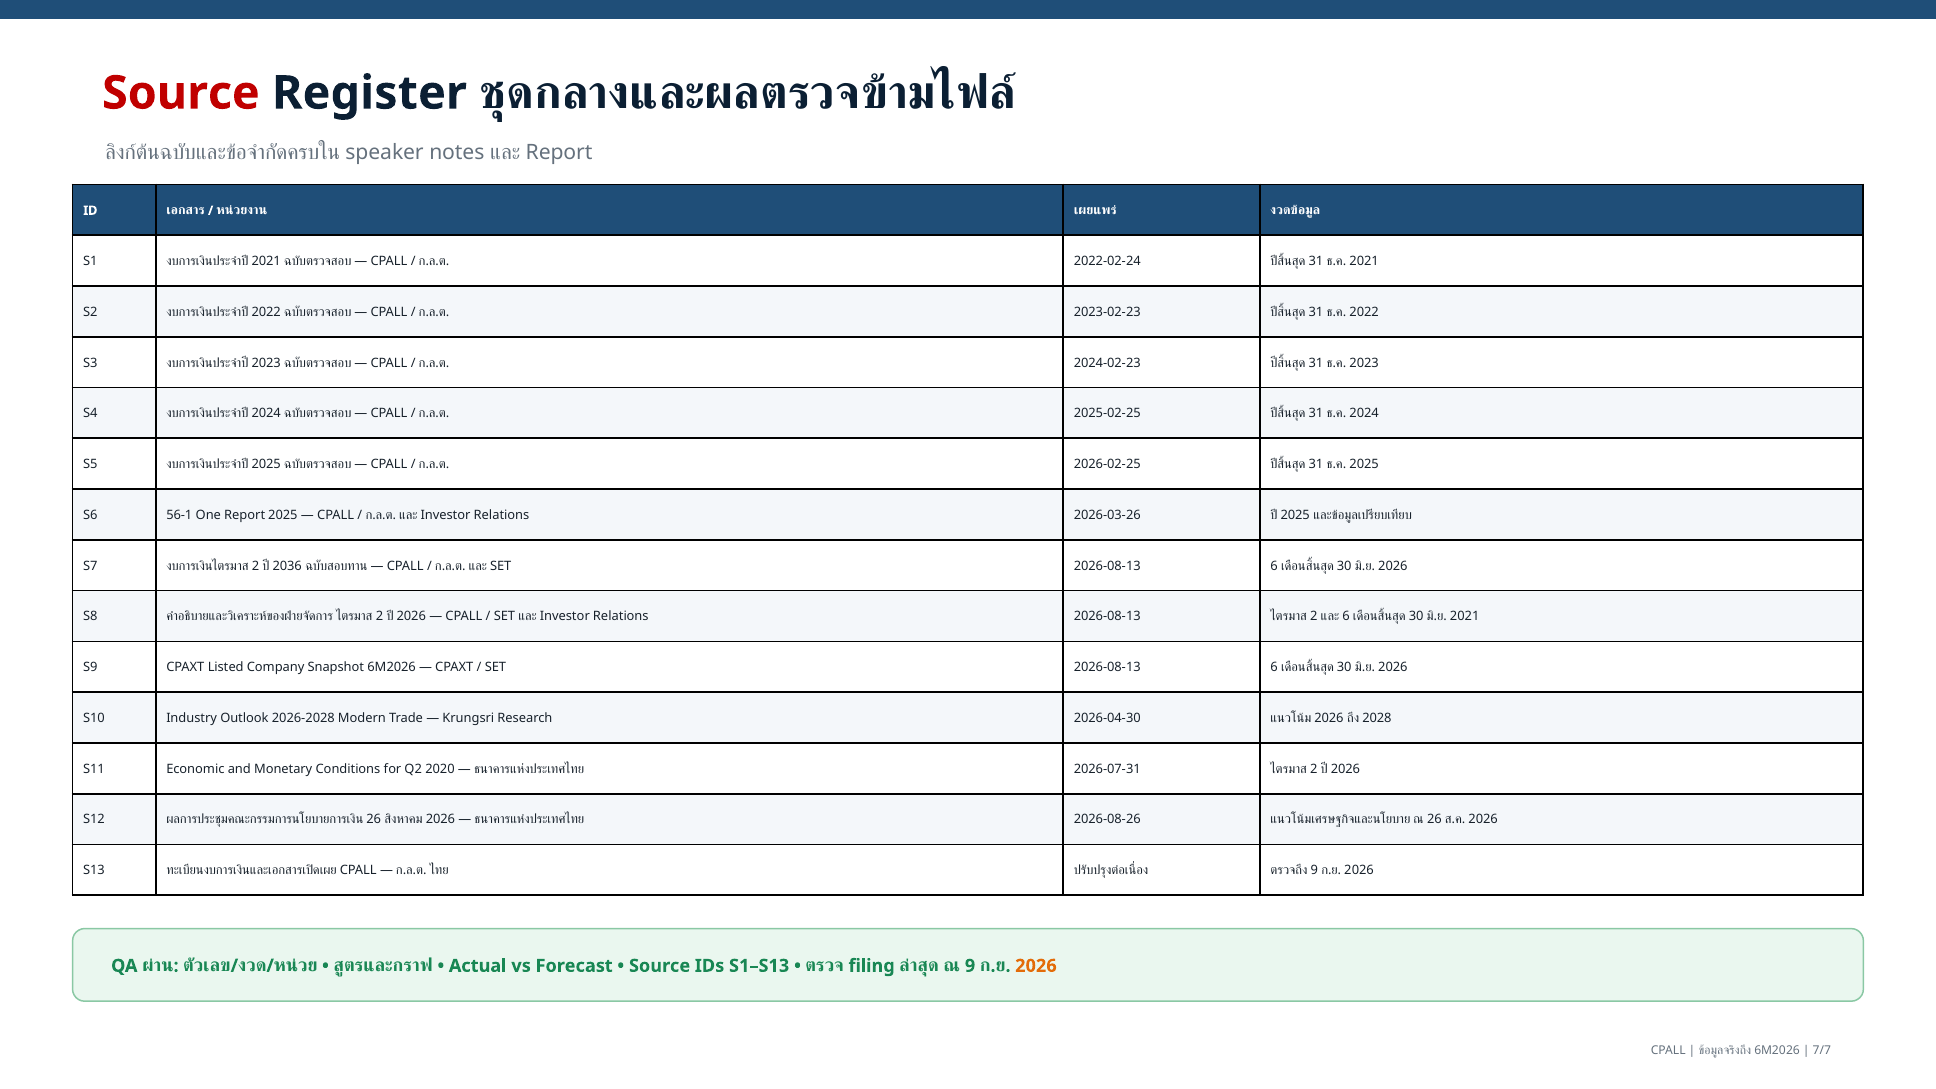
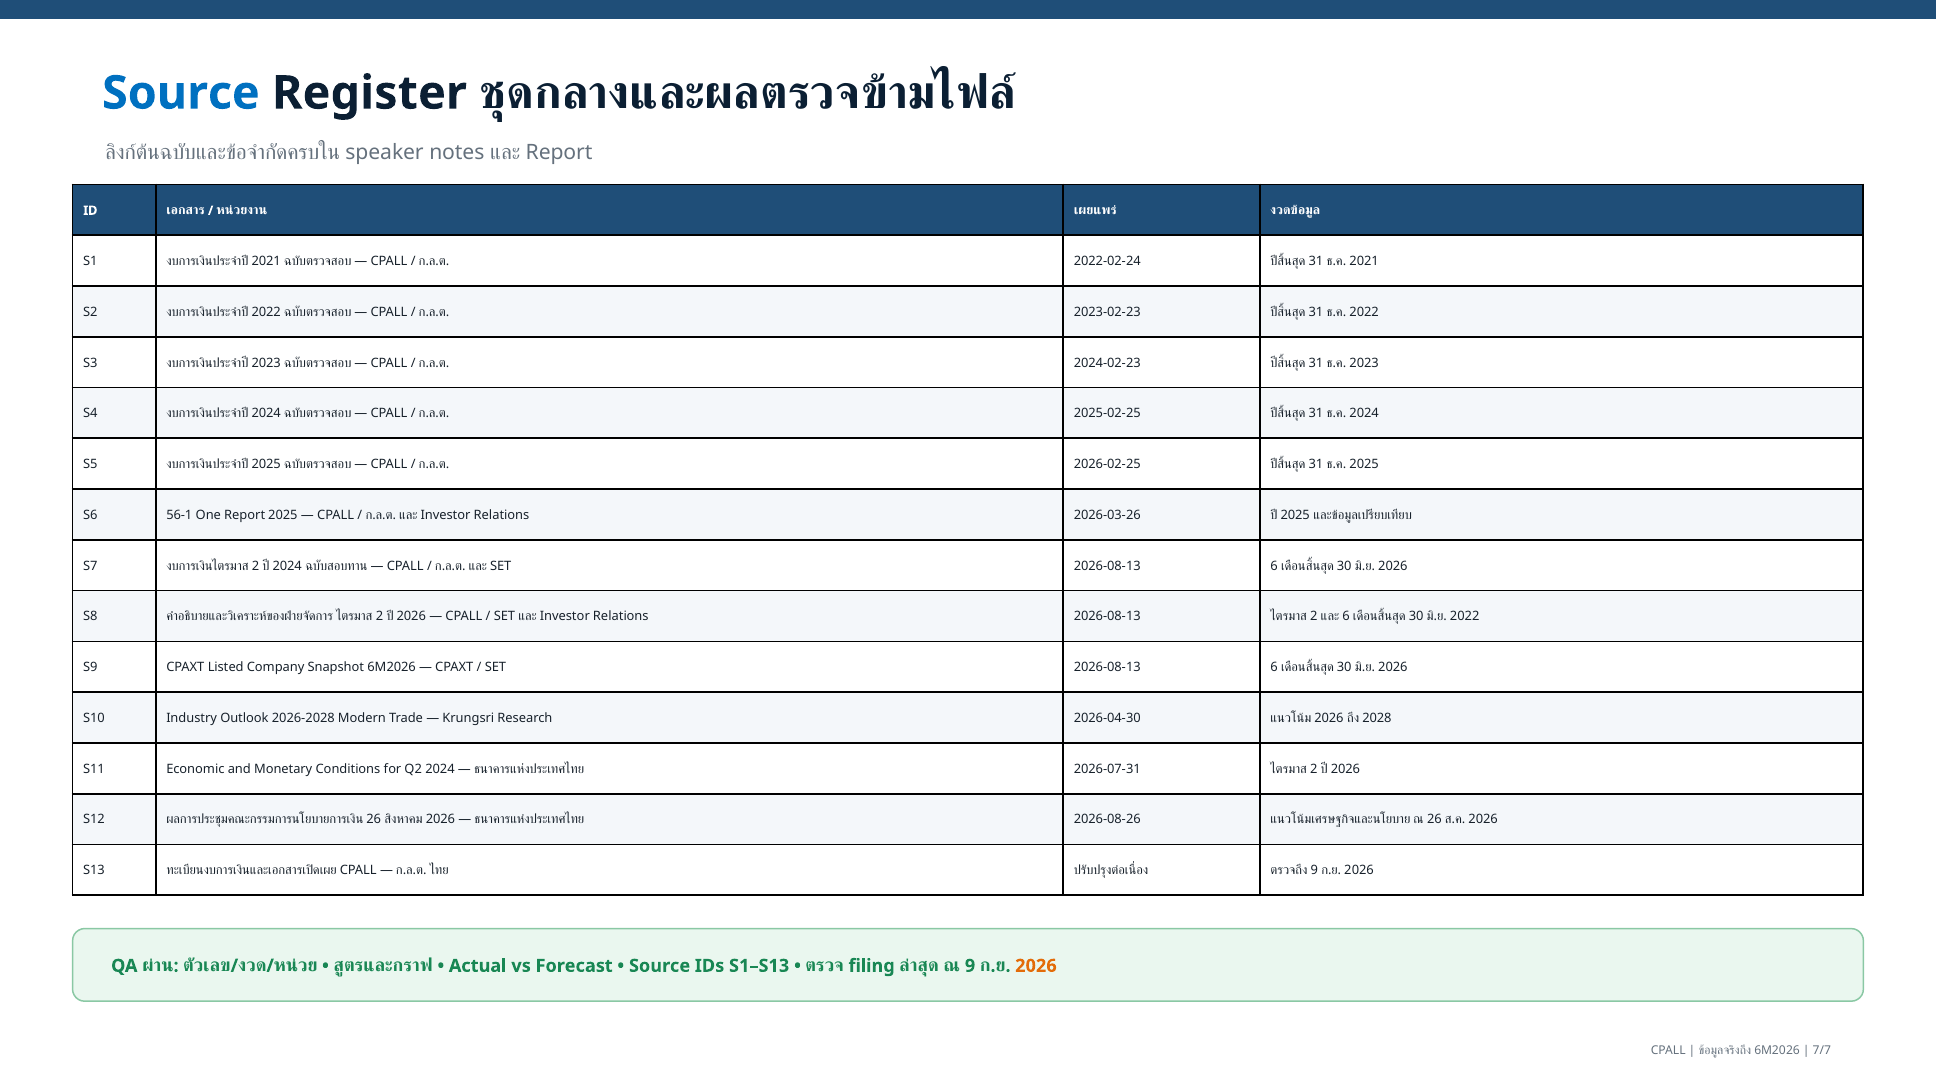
Source colour: red -> blue (181, 93)
2036: 2036 -> 2024 (287, 566)
2021: 2021 -> 2022 (1465, 617)
Q2 2020: 2020 -> 2024 (440, 769)
